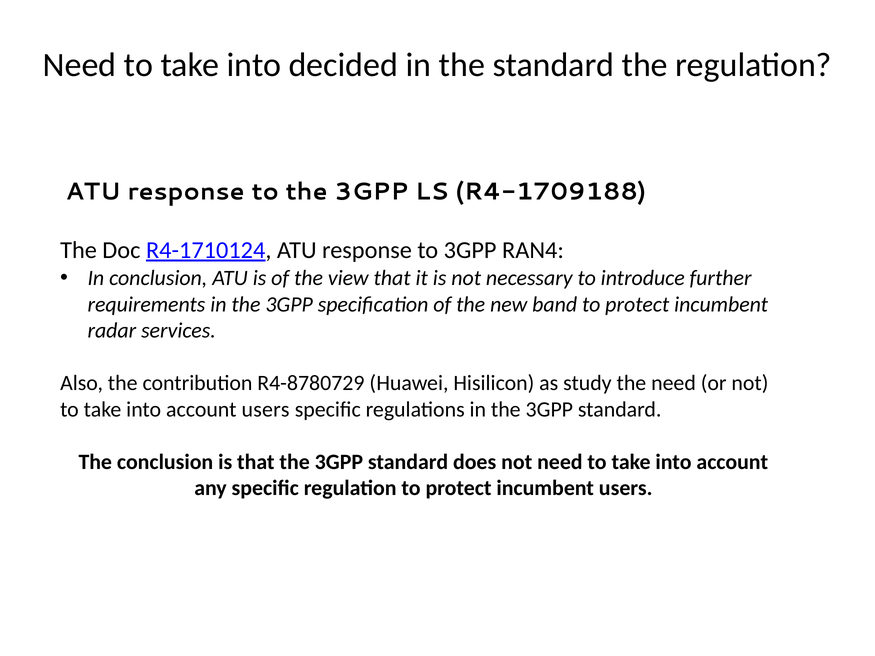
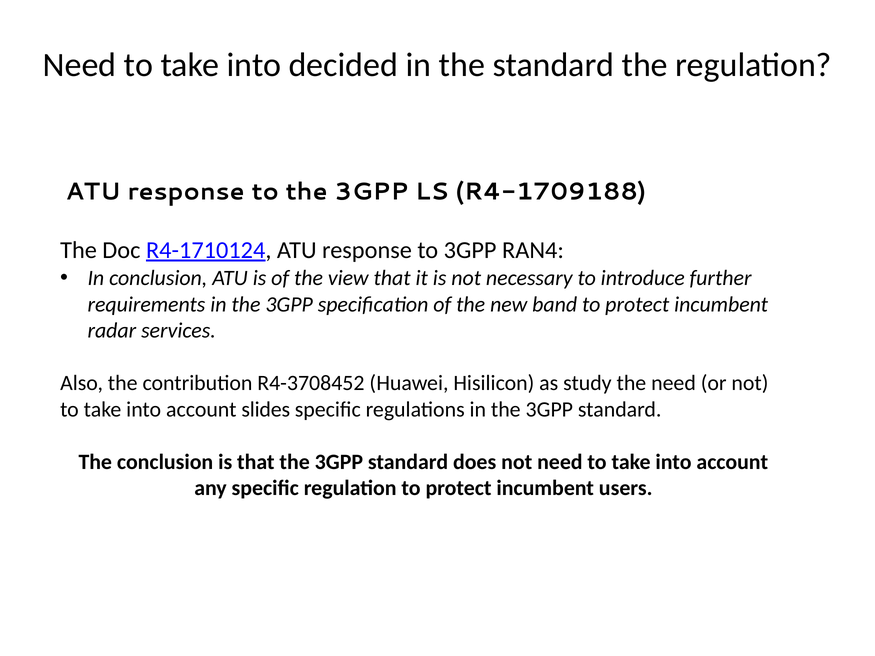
R4-8780729: R4-8780729 -> R4-3708452 (311, 383)
account users: users -> slides (266, 410)
